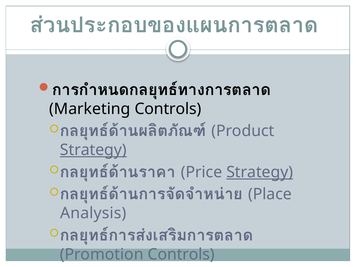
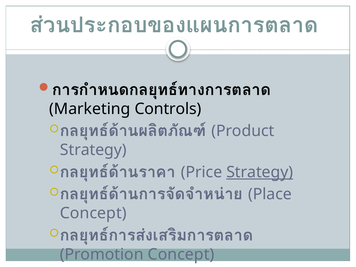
Strategy underline: present -> none (93, 150)
Analysis: Analysis -> Concept (93, 213)
Promotion Controls: Controls -> Concept (181, 254)
